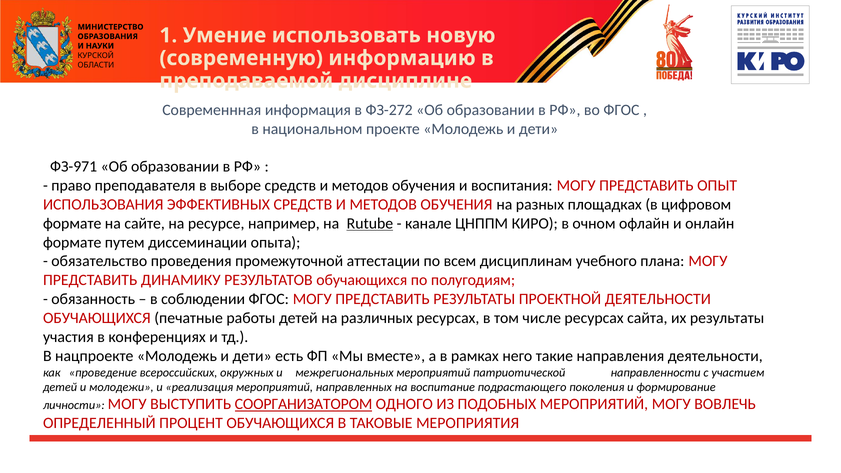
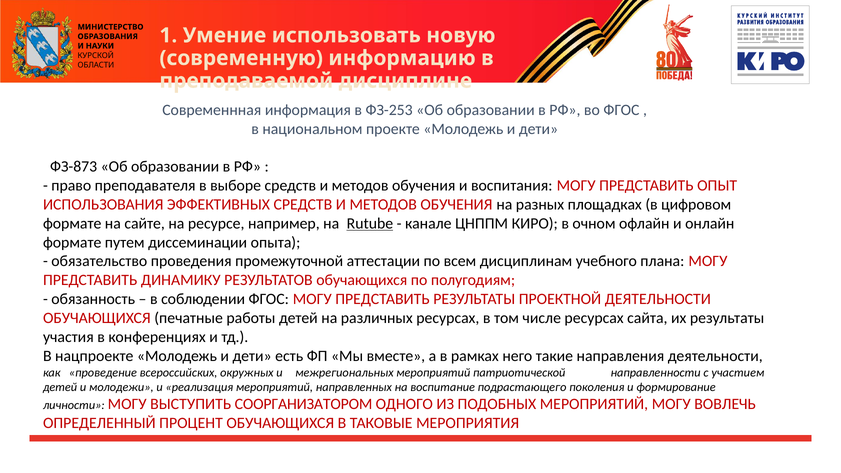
ФЗ-272: ФЗ-272 -> ФЗ-253 (389, 110)
ФЗ-971: ФЗ-971 -> ФЗ-873 (74, 167)
СООРГАНИЗАТОРОМ underline: present -> none (304, 404)
